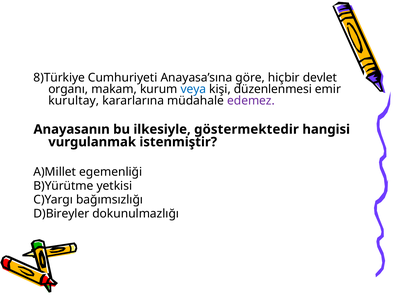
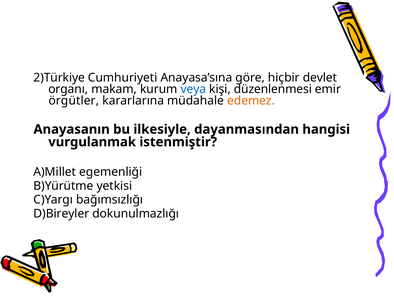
8)Türkiye: 8)Türkiye -> 2)Türkiye (59, 77)
kurultay: kurultay -> örgütler (74, 101)
edemez colour: purple -> orange (251, 101)
göstermektedir: göstermektedir -> dayanmasından (247, 129)
